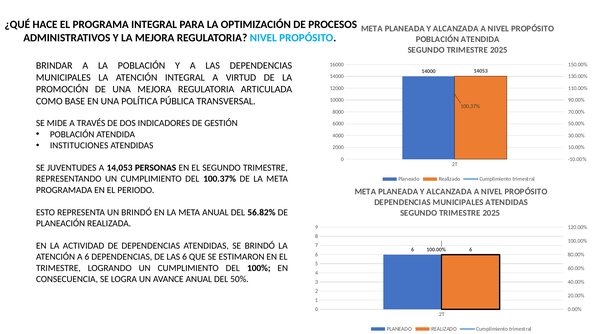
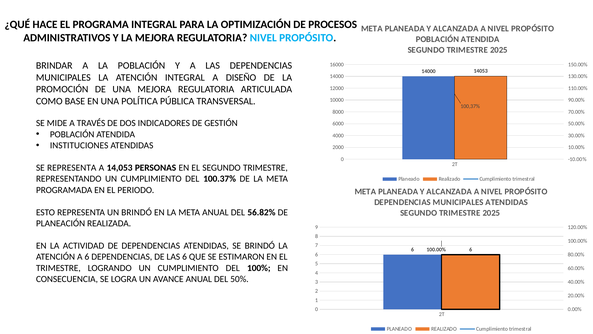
VIRTUD: VIRTUD -> DISEÑO (241, 77)
SE JUVENTUDES: JUVENTUDES -> REPRESENTA (72, 168)
